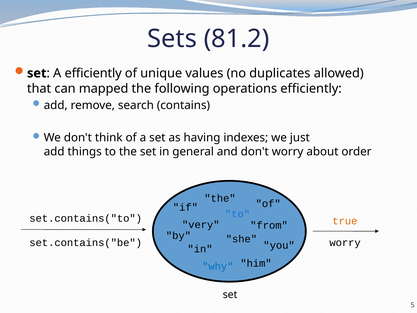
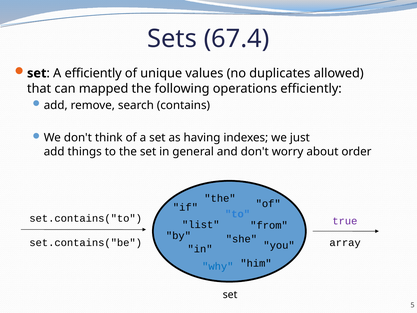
81.2: 81.2 -> 67.4 (237, 39)
true colour: orange -> purple (345, 221)
very: very -> list (201, 224)
set.contains("be worry: worry -> array (345, 242)
